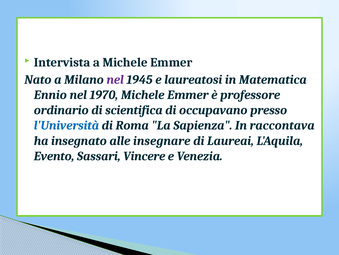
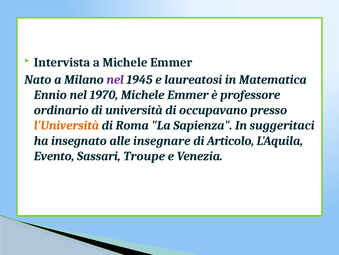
scientifica: scientifica -> università (134, 110)
l'Università colour: blue -> orange (66, 125)
raccontava: raccontava -> suggeritaci (282, 125)
Laureai: Laureai -> Articolo (231, 140)
Vincere: Vincere -> Troupe (144, 156)
